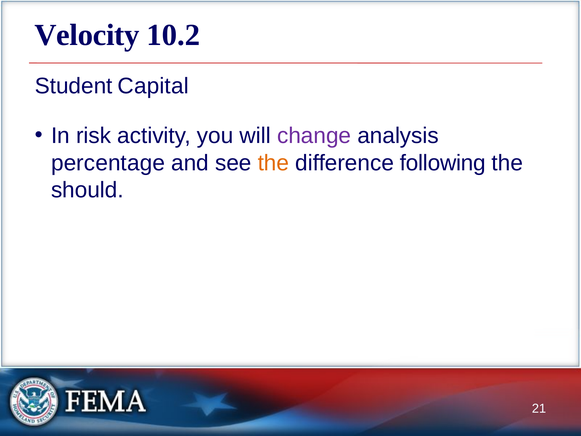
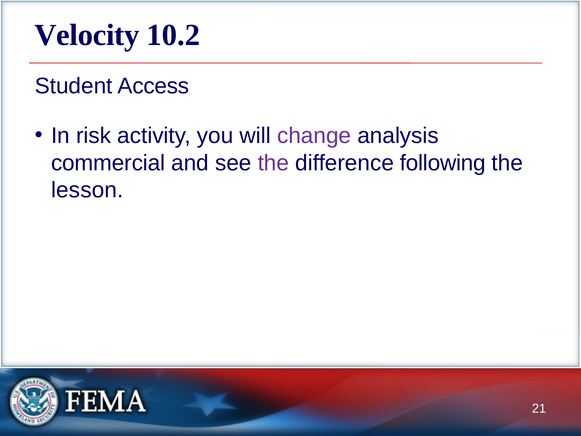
Capital: Capital -> Access (153, 86)
percentage: percentage -> commercial (108, 163)
the colour: orange -> purple (273, 163)
should: should -> lesson (87, 190)
